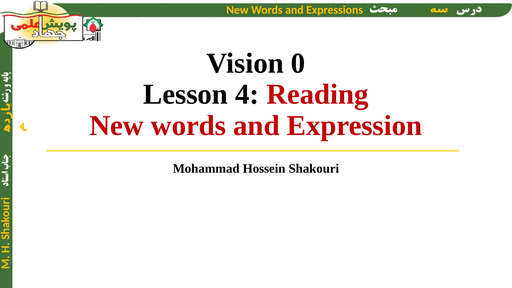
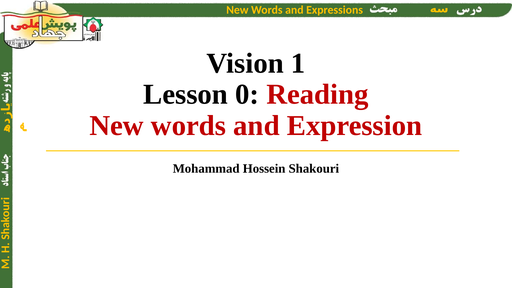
0: 0 -> 1 (298, 63)
4: 4 -> 0 (247, 94)
